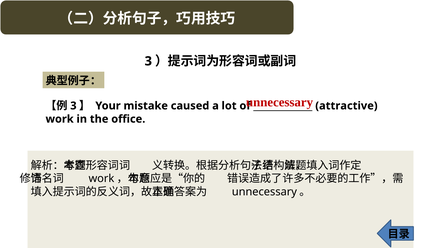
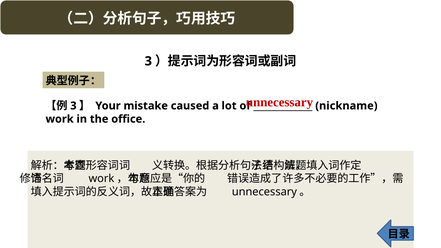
attractive: attractive -> nickname (346, 106)
